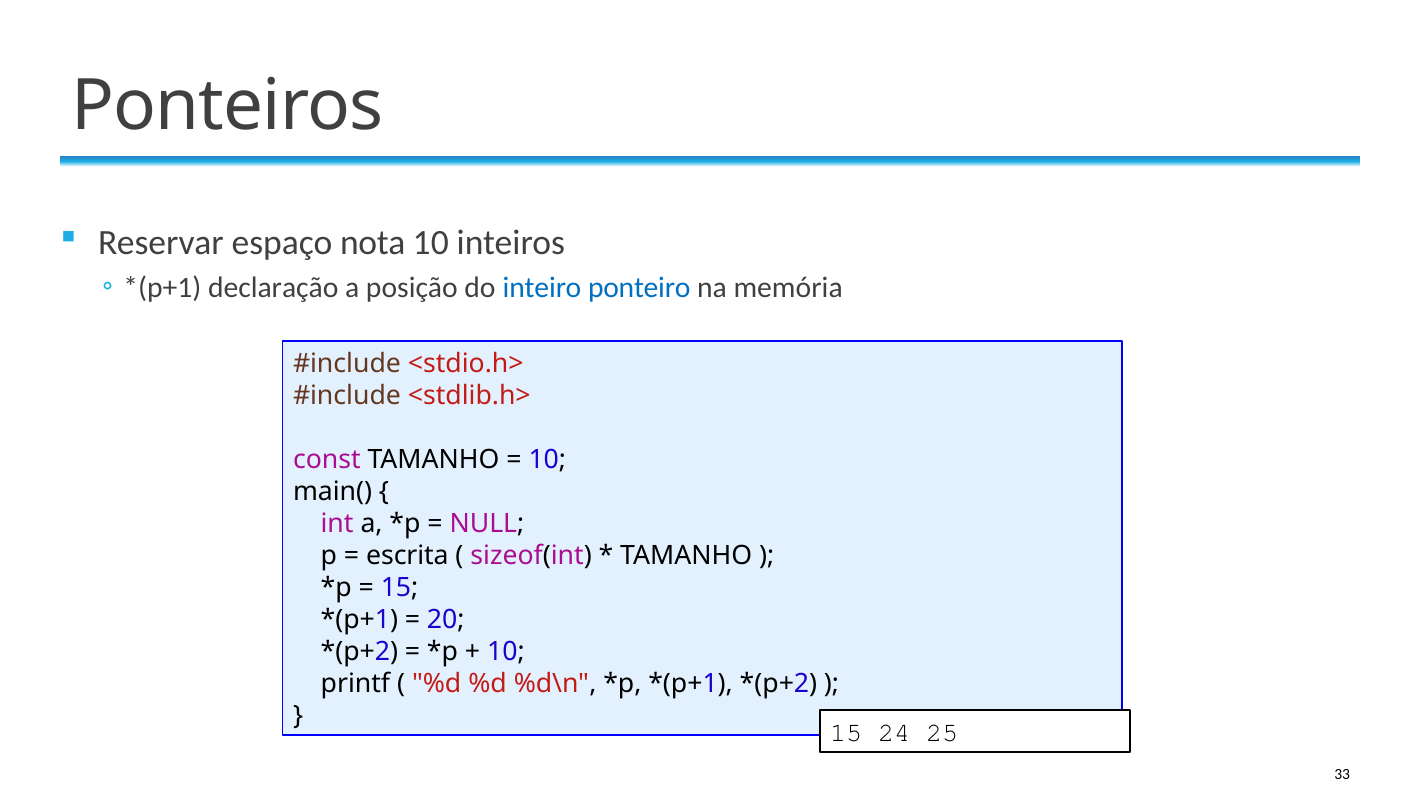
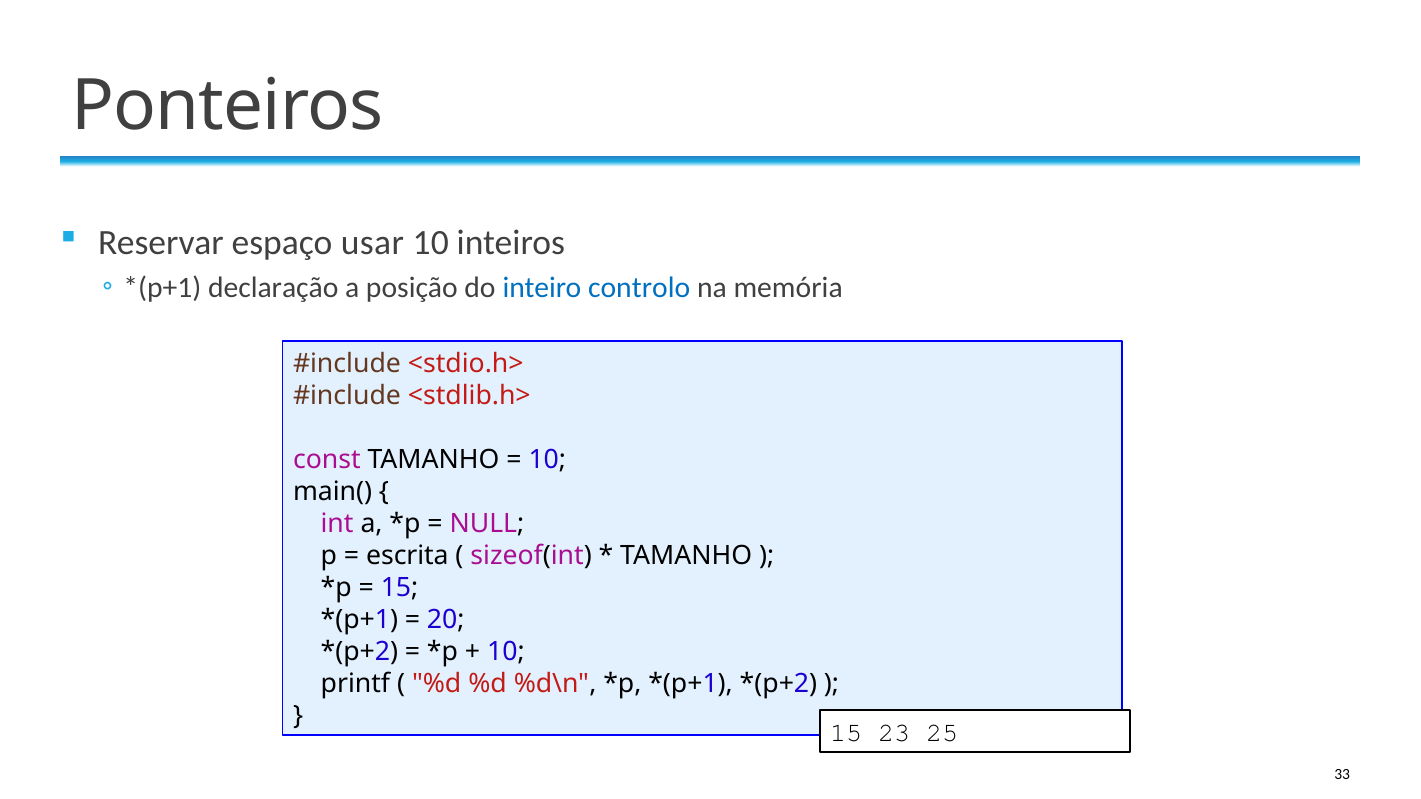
nota: nota -> usar (372, 243)
ponteiro: ponteiro -> controlo (639, 288)
24: 24 -> 23 (894, 733)
